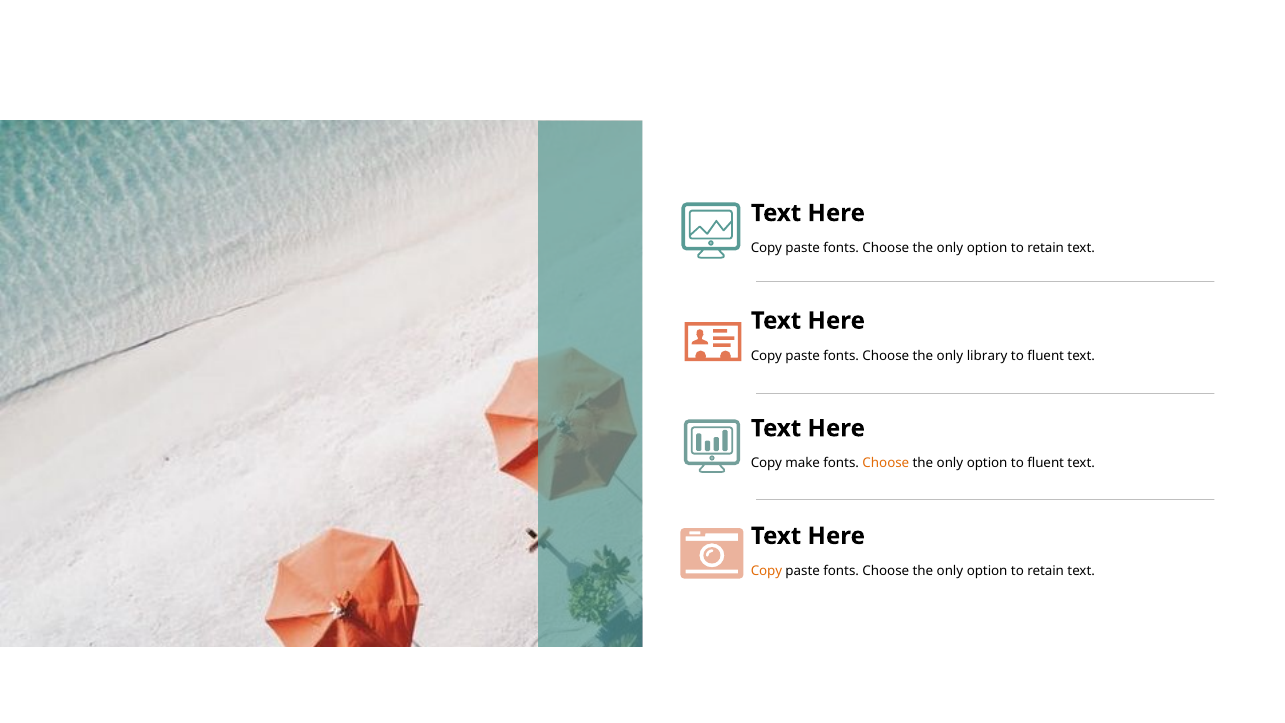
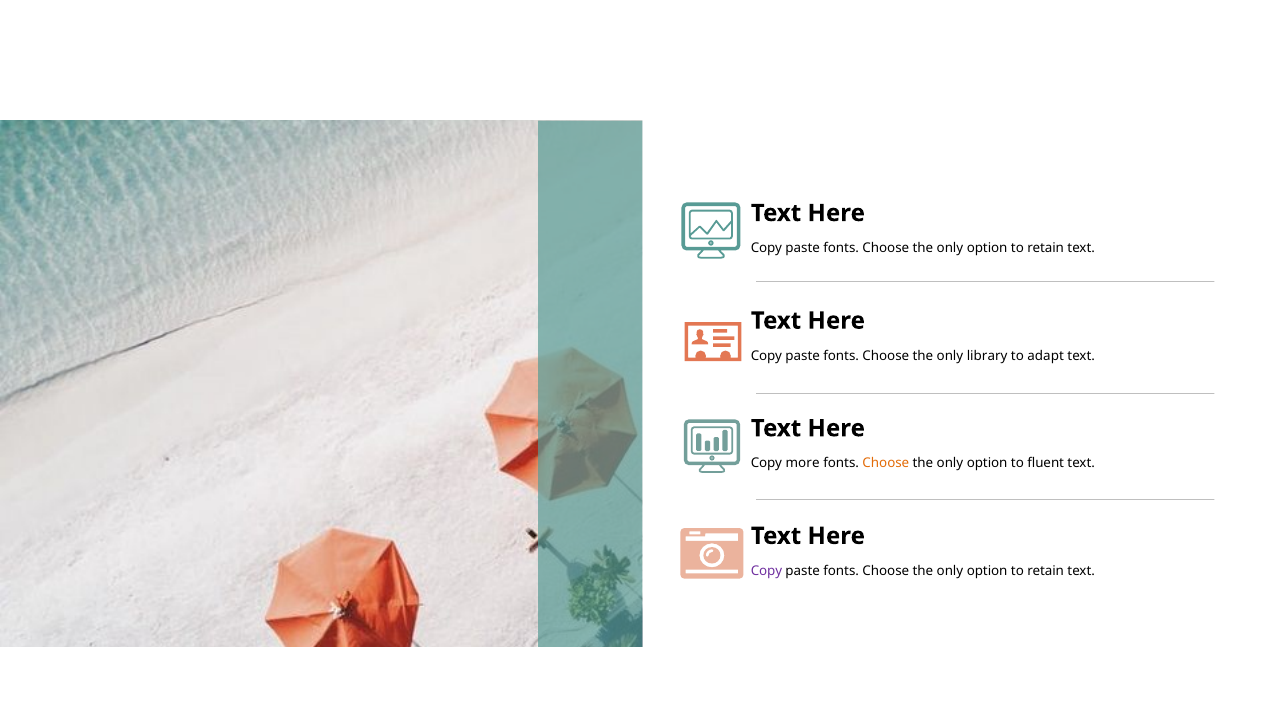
fluent: fluent -> adapt (1046, 356)
make: make -> more (803, 463)
Copy colour: orange -> purple (766, 571)
